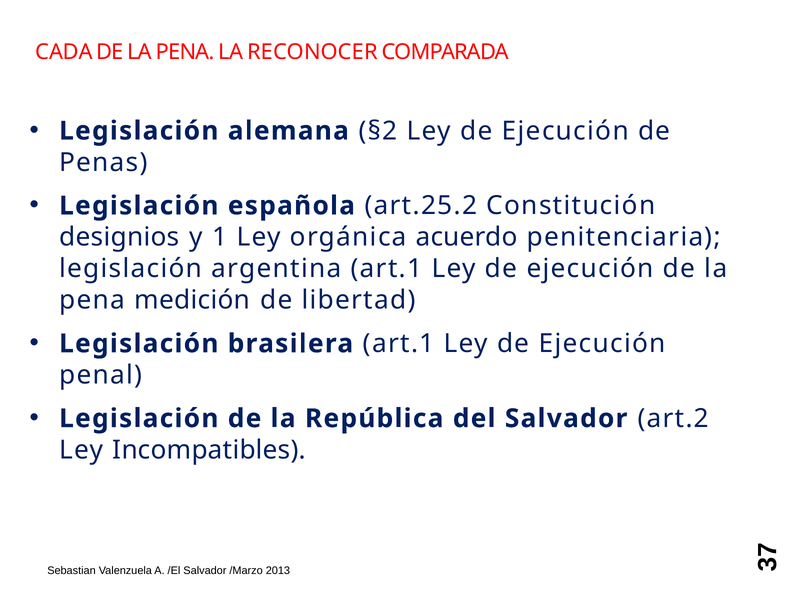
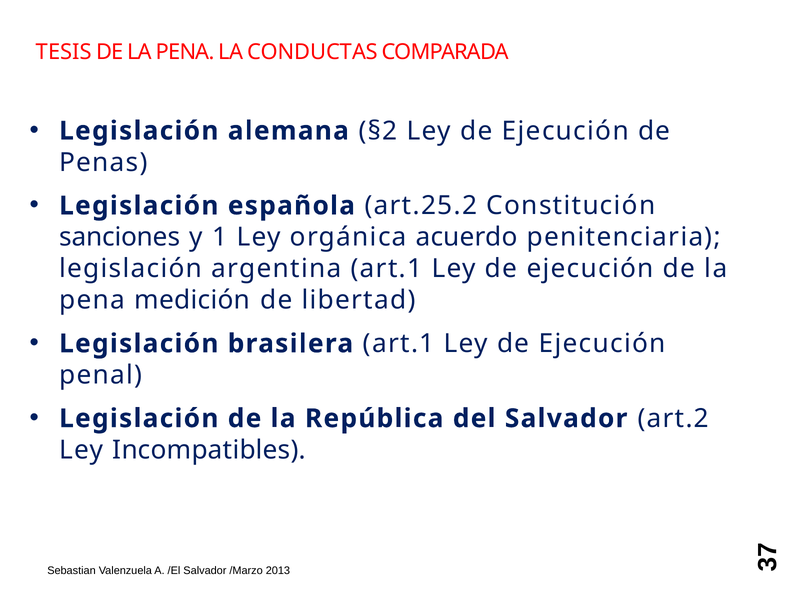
CADA: CADA -> TESIS (64, 52)
RECONOCER: RECONOCER -> CONDUCTAS (313, 52)
designios: designios -> sanciones (120, 237)
